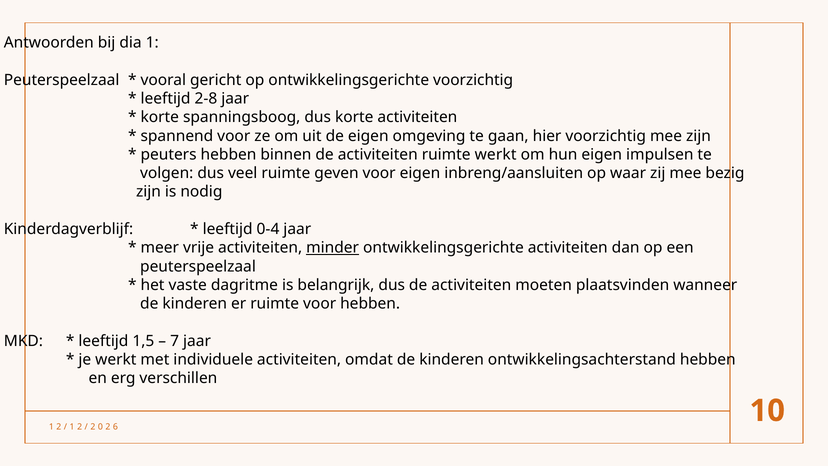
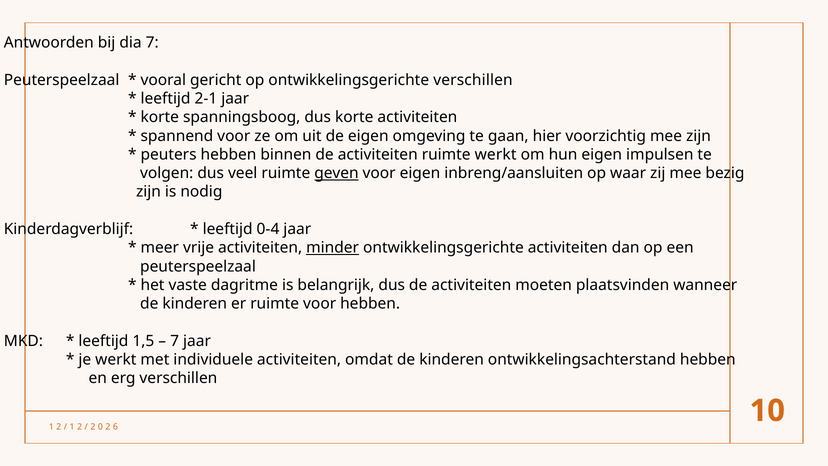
dia 1: 1 -> 7 (152, 43)
ontwikkelingsgerichte voorzichtig: voorzichtig -> verschillen (473, 80)
2-8: 2-8 -> 2-1 (206, 99)
geven underline: none -> present (336, 173)
